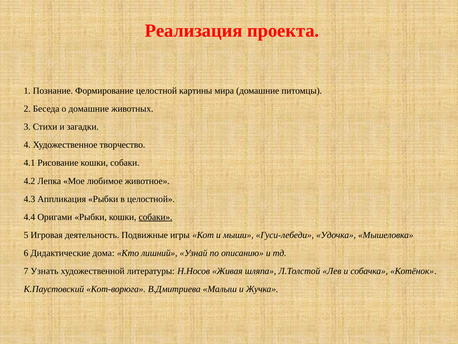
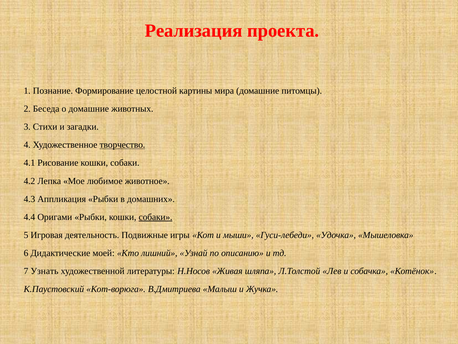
творчество underline: none -> present (122, 145)
в целостной: целостной -> домашних (151, 199)
дома: дома -> моей (104, 253)
